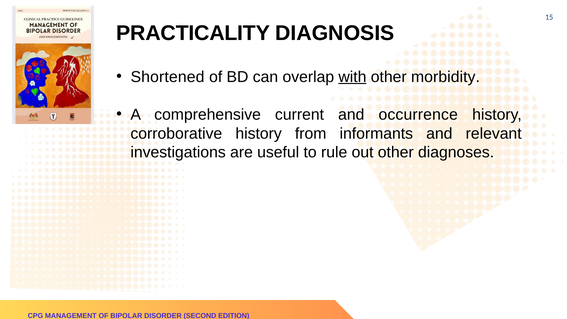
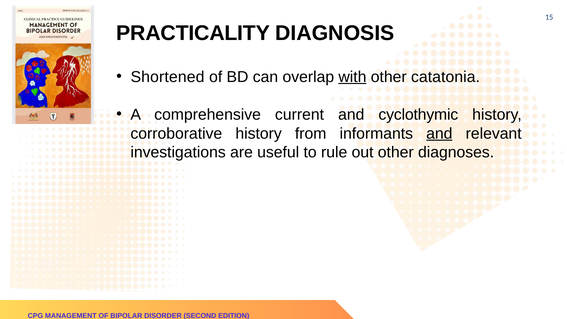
morbidity: morbidity -> catatonia (445, 77)
occurrence: occurrence -> cyclothymic (418, 115)
and underline: none -> present (439, 134)
